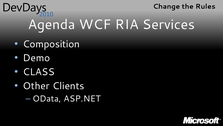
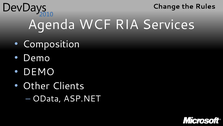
CLASS: CLASS -> DEMO (39, 72)
